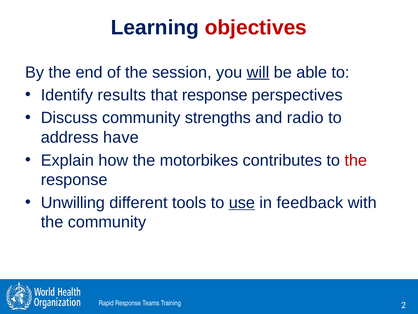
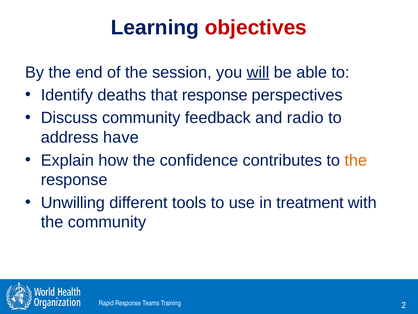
results: results -> deaths (122, 95)
strengths: strengths -> feedback (218, 118)
motorbikes: motorbikes -> confidence (199, 160)
the colour: red -> orange (356, 160)
use underline: present -> none (242, 202)
feedback: feedback -> treatment (310, 202)
